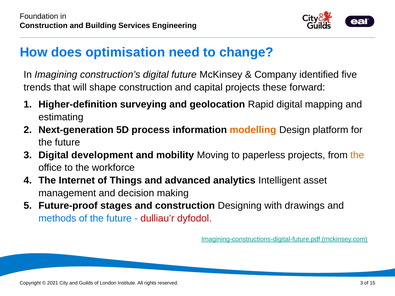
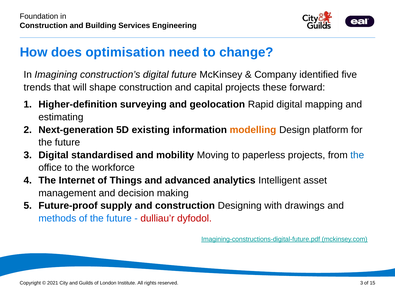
process: process -> existing (151, 130)
development: development -> standardised (102, 155)
the colour: orange -> blue (357, 155)
stages: stages -> supply (116, 206)
